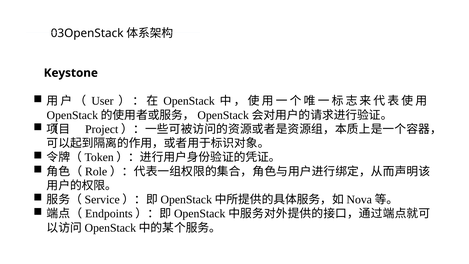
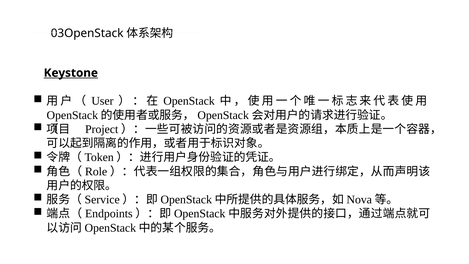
Keystone underline: none -> present (71, 73)
